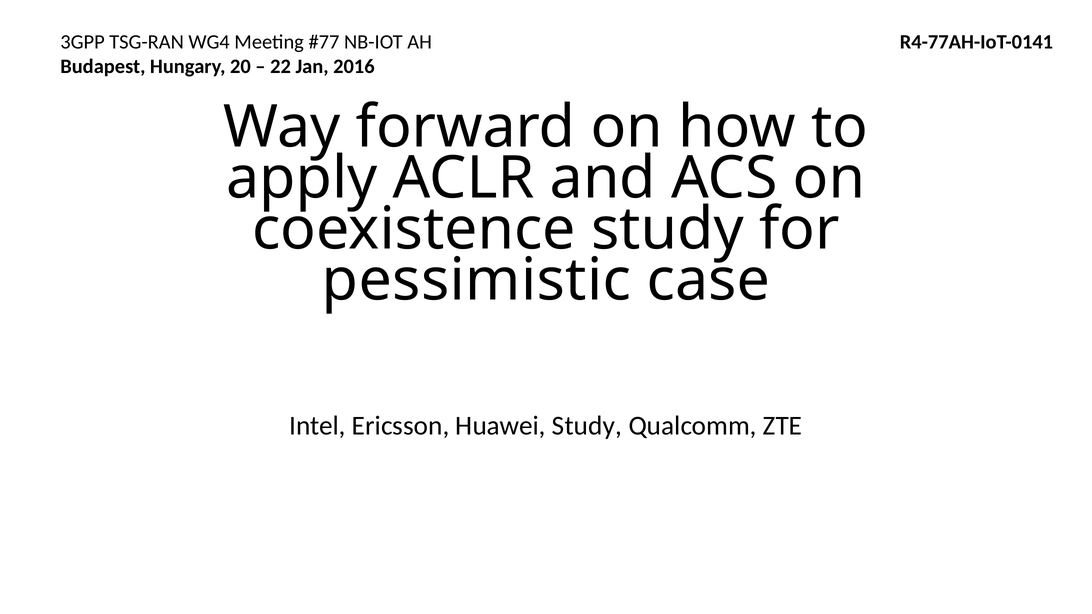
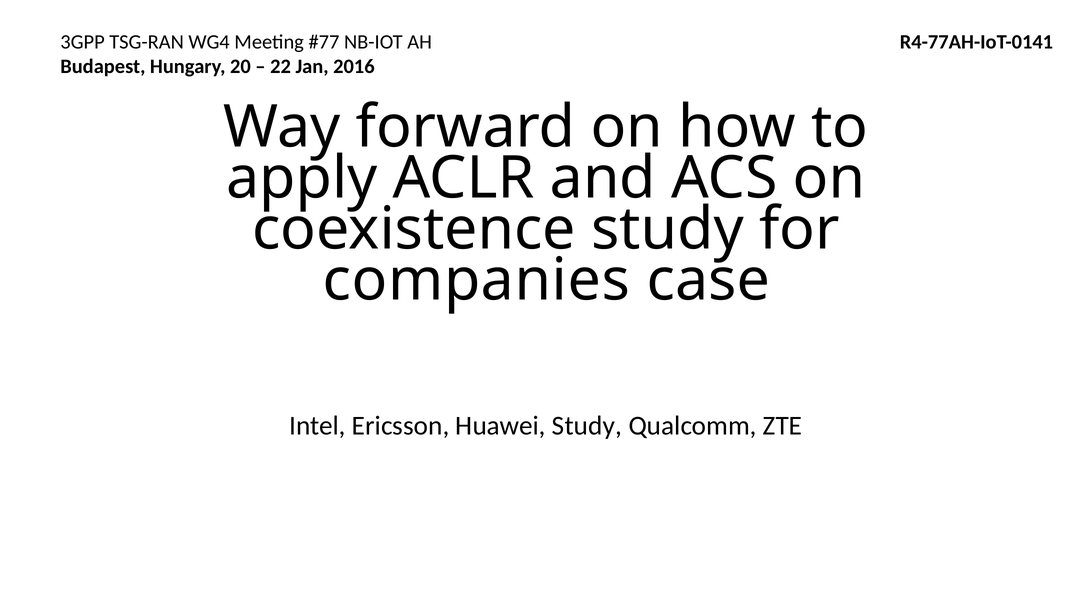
pessimistic: pessimistic -> companies (476, 281)
